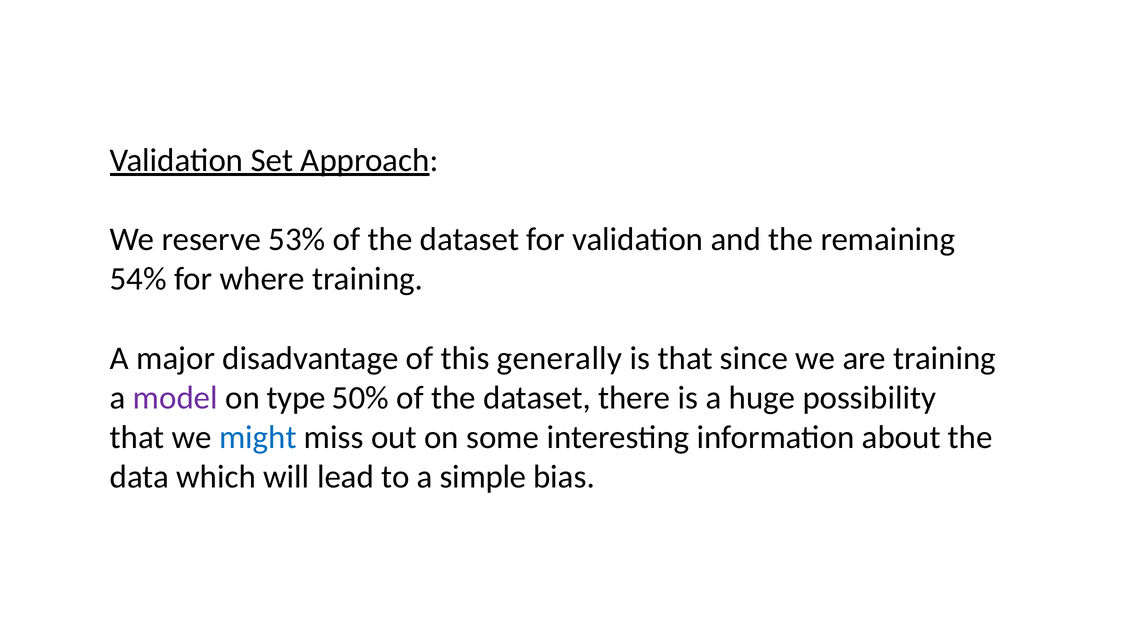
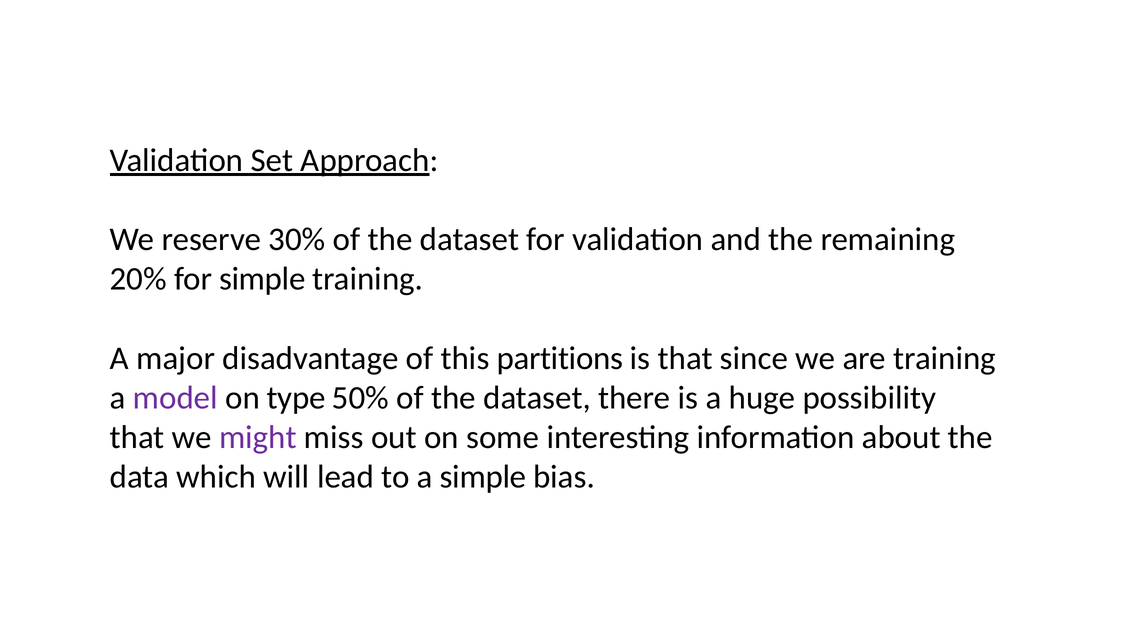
53%: 53% -> 30% (297, 239)
54%: 54% -> 20% (138, 279)
for where: where -> simple (262, 279)
generally: generally -> partitions (560, 358)
might colour: blue -> purple (258, 437)
